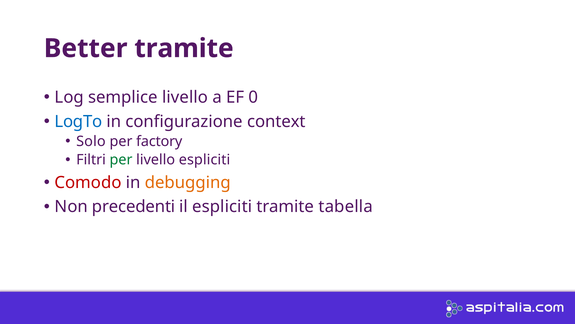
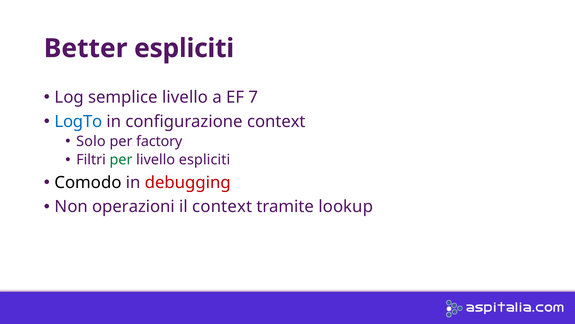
Better tramite: tramite -> espliciti (184, 48)
0: 0 -> 7 (253, 97)
Comodo colour: red -> black (88, 182)
debugging colour: orange -> red (188, 182)
precedenti: precedenti -> operazioni (134, 206)
il espliciti: espliciti -> context (222, 206)
tabella: tabella -> lookup (346, 206)
